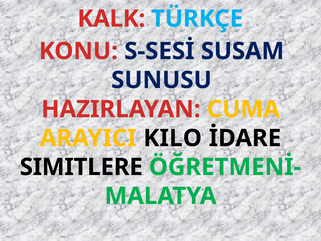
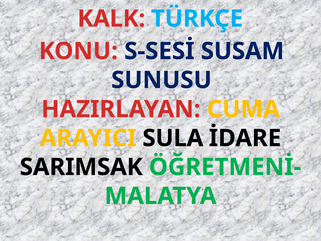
KILO: KILO -> SULA (173, 138)
SIMITLERE: SIMITLERE -> SARIMSAK (81, 167)
